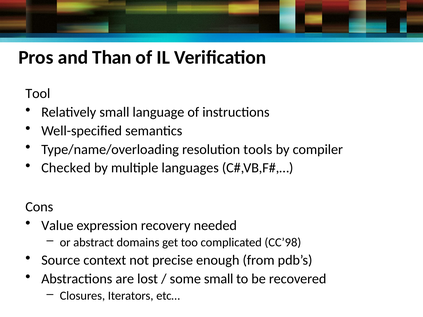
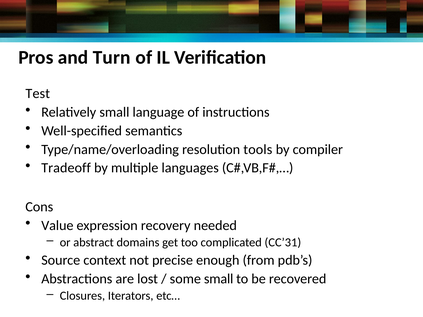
Than: Than -> Turn (112, 57)
Tool: Tool -> Test (38, 94)
Checked: Checked -> Tradeoff (66, 168)
CC’98: CC’98 -> CC’31 (283, 243)
